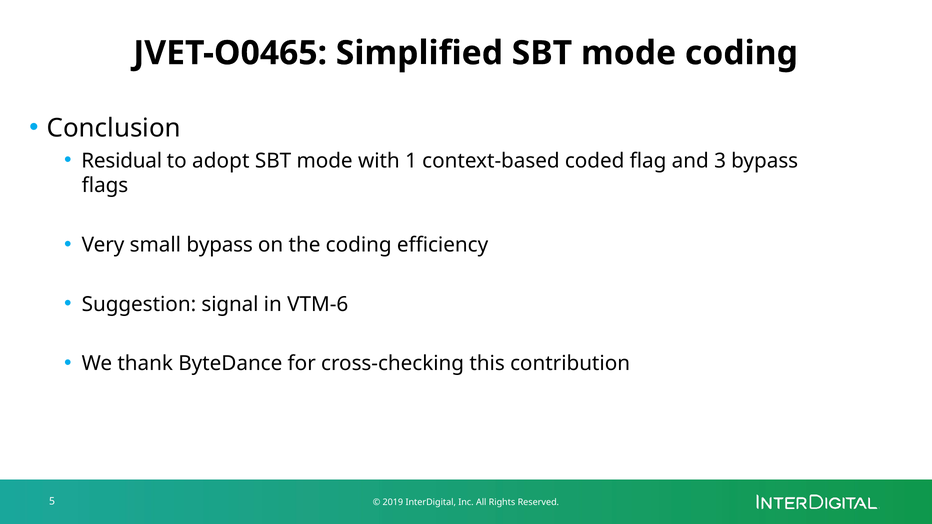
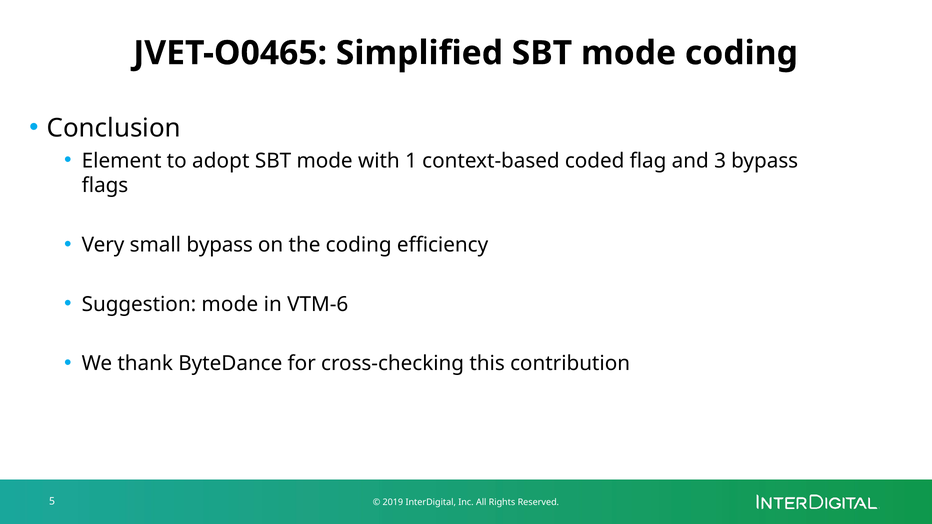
Residual: Residual -> Element (122, 161)
Suggestion signal: signal -> mode (230, 304)
